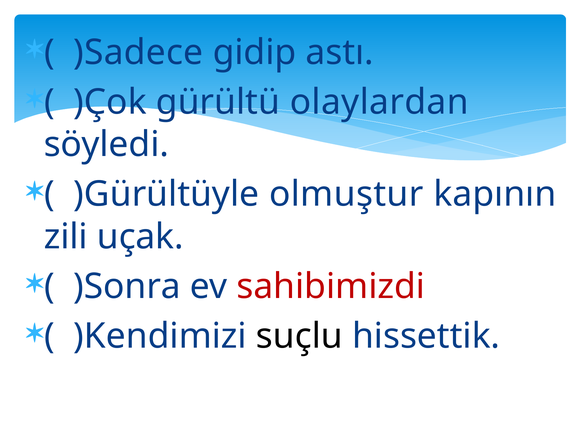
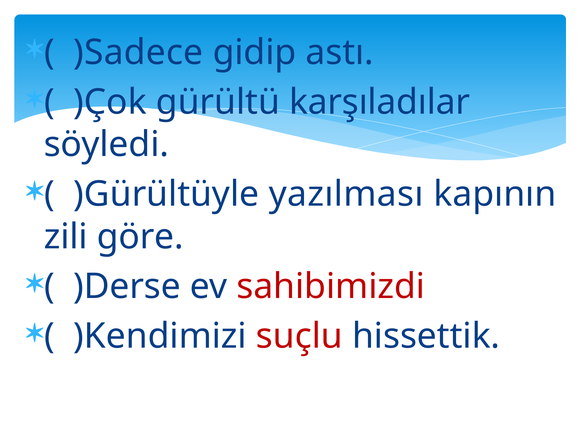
olaylardan: olaylardan -> karşıladılar (380, 102)
olmuştur: olmuştur -> yazılması (346, 194)
uçak: uçak -> göre (140, 237)
)Sonra: )Sonra -> )Derse (127, 287)
suçlu colour: black -> red (299, 336)
